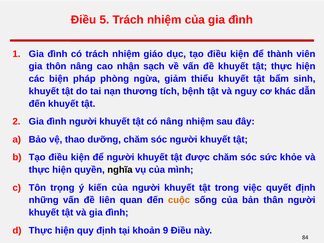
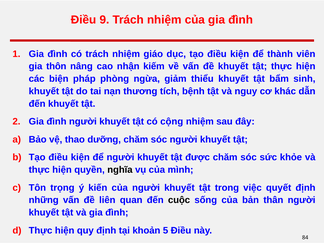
5: 5 -> 9 (104, 20)
sạch: sạch -> kiếm (154, 66)
có nâng: nâng -> cộng (172, 122)
cuộc colour: orange -> black (179, 200)
9: 9 -> 5 (166, 230)
